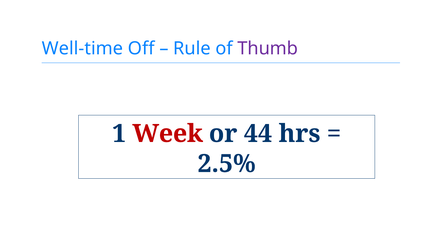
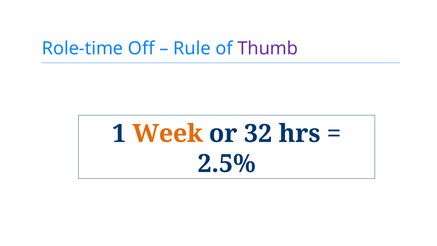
Well-time: Well-time -> Role-time (83, 48)
Week colour: red -> orange (168, 134)
44: 44 -> 32 (258, 134)
